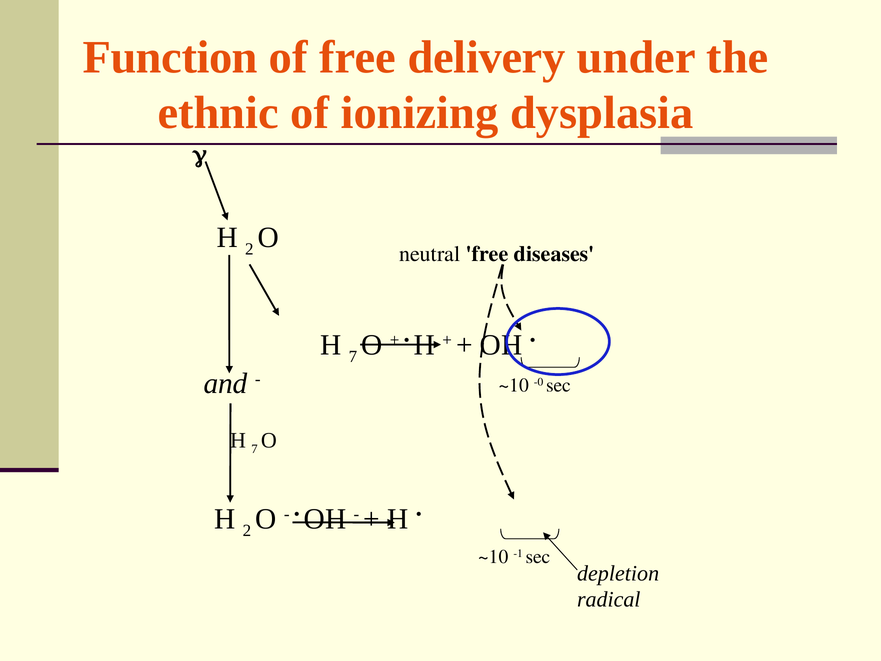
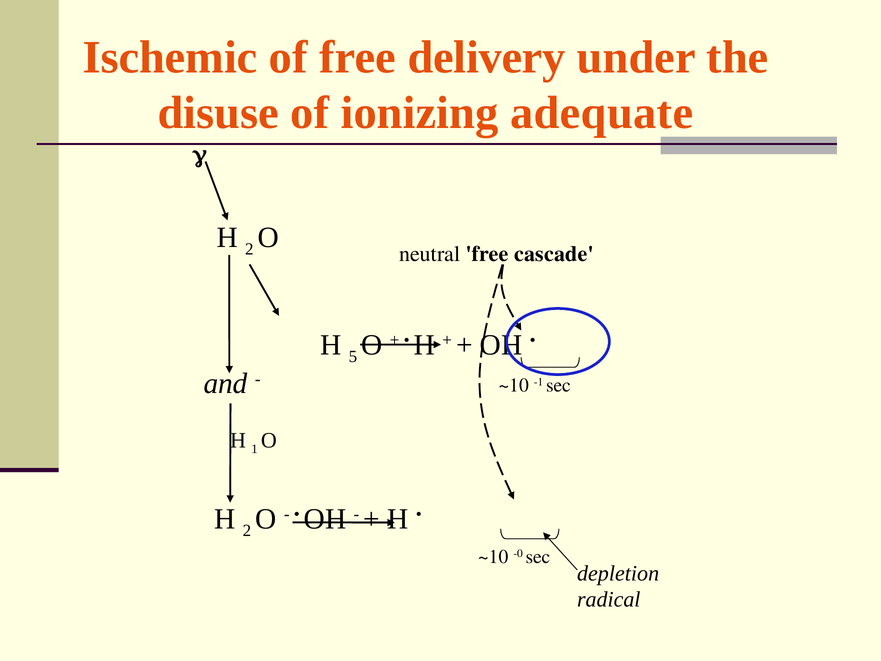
Function: Function -> Ischemic (170, 57)
ethnic: ethnic -> disuse (218, 113)
dysplasia: dysplasia -> adequate (602, 113)
diseases: diseases -> cascade (554, 254)
7: 7 -> 5 (353, 356)
-0: -0 -> -1 (539, 382)
7: 7 -> 1 (255, 449)
-1: -1 -> -0 (518, 553)
